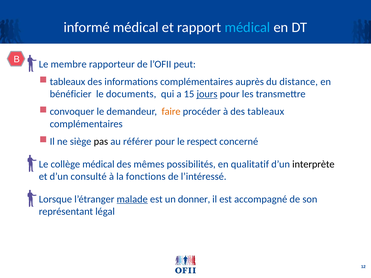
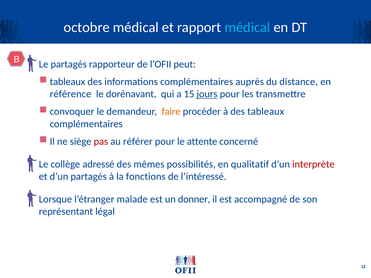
informé: informé -> octobre (87, 27)
Le membre: membre -> partagés (69, 64)
bénéficier: bénéficier -> référence (71, 94)
documents: documents -> dorénavant (131, 94)
pas colour: black -> red (101, 142)
respect: respect -> attente (202, 142)
collège médical: médical -> adressé (98, 164)
interprète colour: black -> red (313, 164)
d’un consulté: consulté -> partagés (89, 177)
malade underline: present -> none (132, 199)
